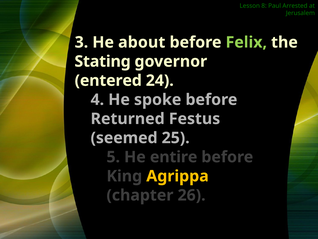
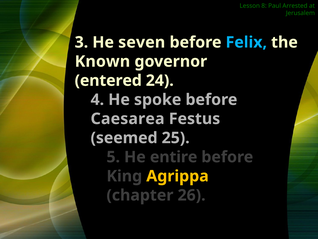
about: about -> seven (142, 42)
Felix colour: light green -> light blue (246, 42)
Stating: Stating -> Known (102, 61)
Returned: Returned -> Caesarea (128, 119)
